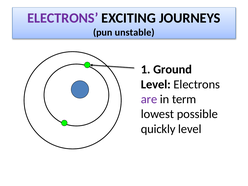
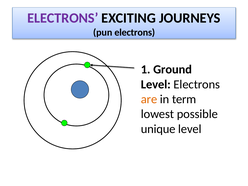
pun unstable: unstable -> electrons (135, 32)
are colour: purple -> orange (149, 99)
quickly: quickly -> unique (158, 129)
